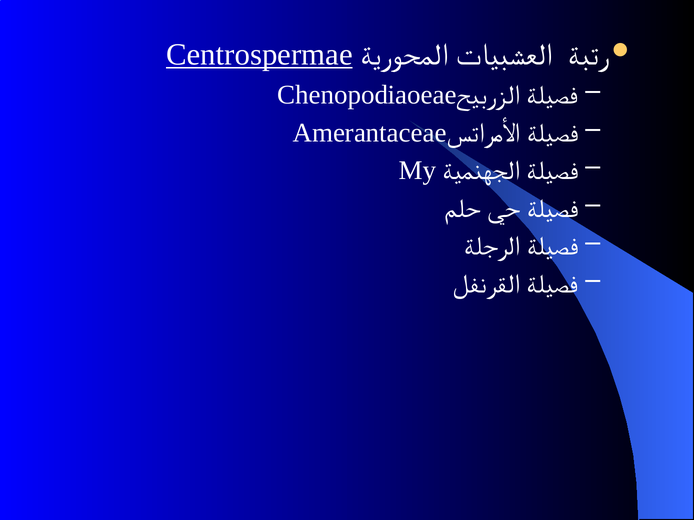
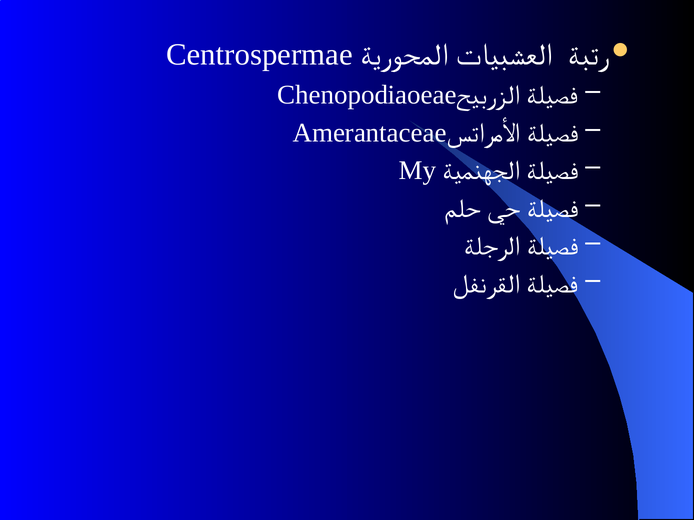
Centrospermae underline: present -> none (259, 55)
